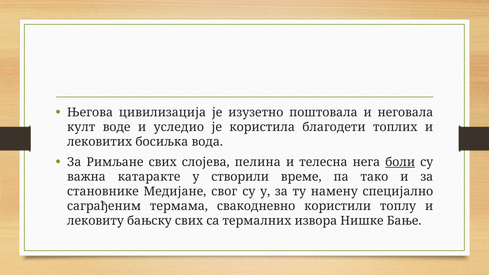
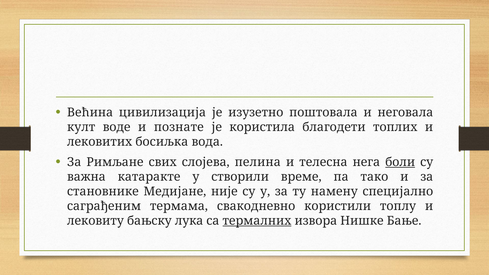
Његова: Његова -> Већина (90, 113)
уследио: уследио -> познате (179, 127)
свог: свог -> није (224, 191)
бањску свих: свих -> лука (189, 221)
термалних underline: none -> present (257, 221)
